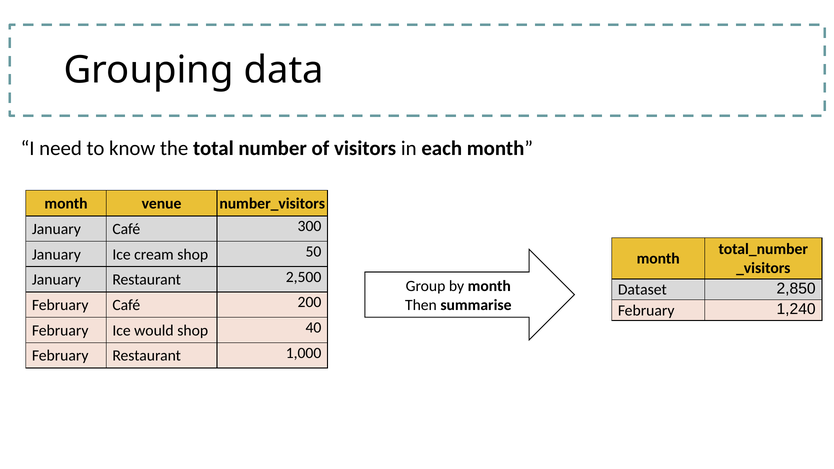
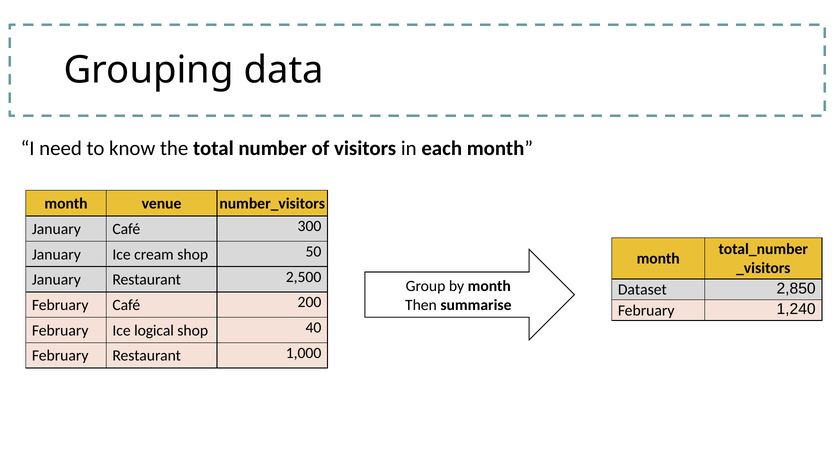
would: would -> logical (154, 331)
